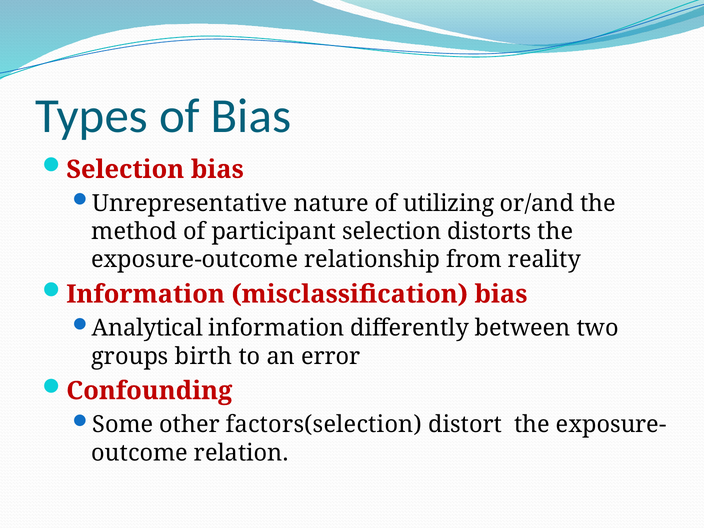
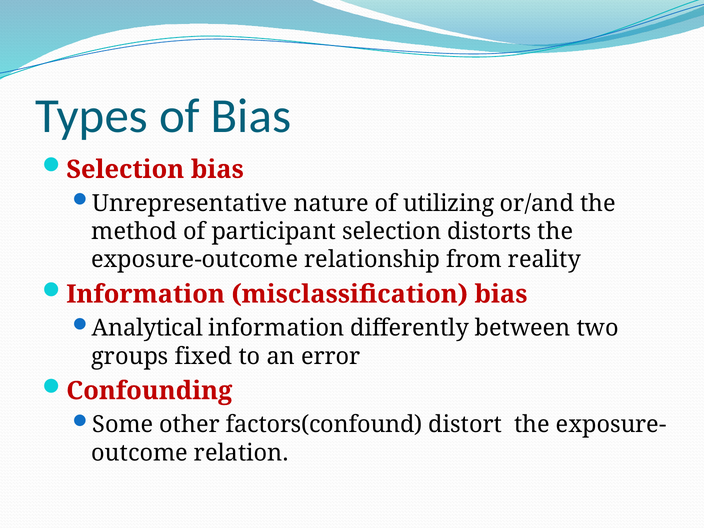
birth: birth -> fixed (203, 356)
factors(selection: factors(selection -> factors(confound (324, 425)
